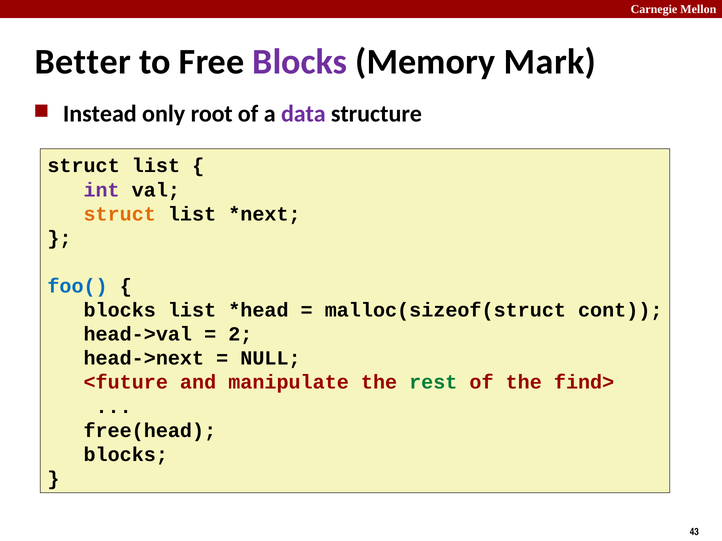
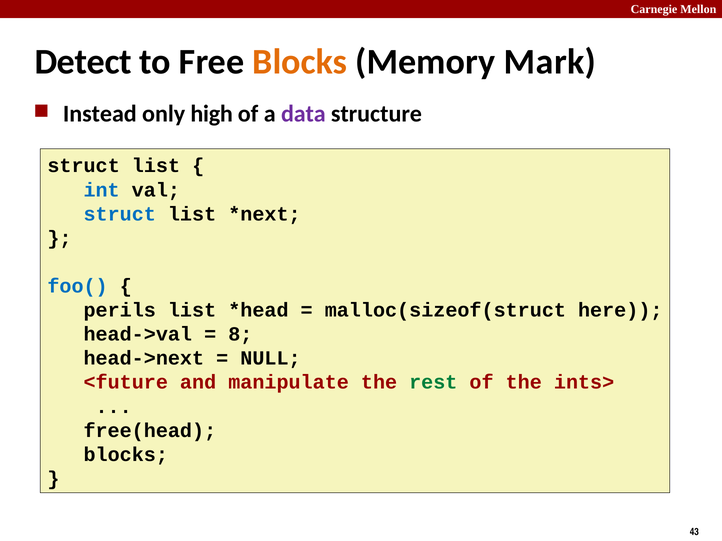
Better: Better -> Detect (83, 62)
Blocks colour: purple -> orange (300, 62)
root: root -> high (212, 114)
int colour: purple -> blue (102, 190)
struct colour: orange -> blue (120, 214)
blocks: blocks -> perils (120, 310)
cont: cont -> here (620, 310)
2: 2 -> 8 (240, 335)
find>: find> -> ints> (584, 383)
